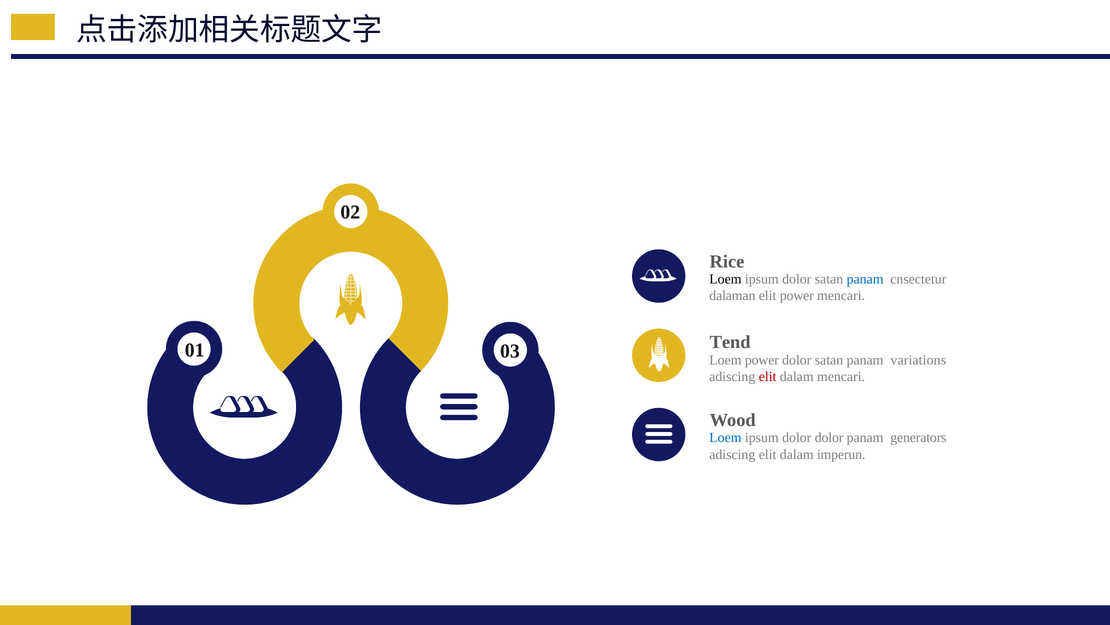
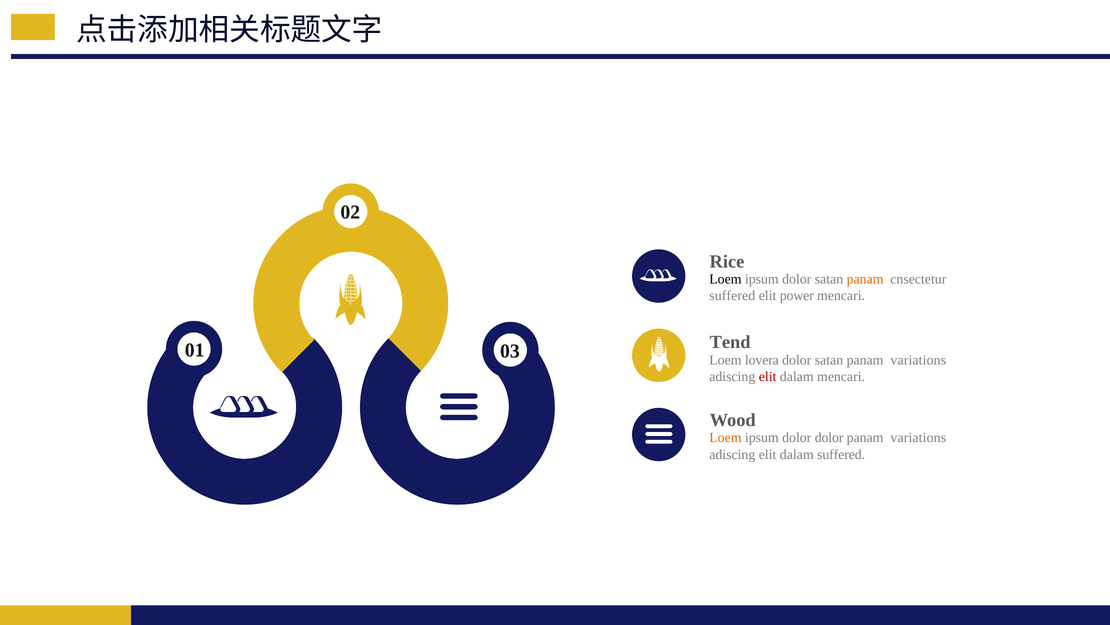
panam colour: blue -> orange (865, 279)
dalaman: dalaman -> suffered (732, 296)
Loem power: power -> lovera (762, 360)
Loem colour: blue -> orange (725, 437)
generators: generators -> variations (918, 437)
dalam imperun: imperun -> suffered (841, 454)
